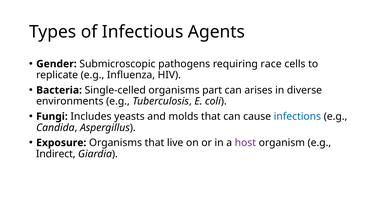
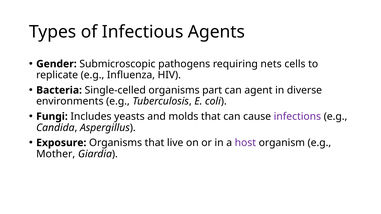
race: race -> nets (271, 64)
arises: arises -> agent (258, 90)
infections colour: blue -> purple (297, 117)
Indirect: Indirect -> Mother (56, 154)
